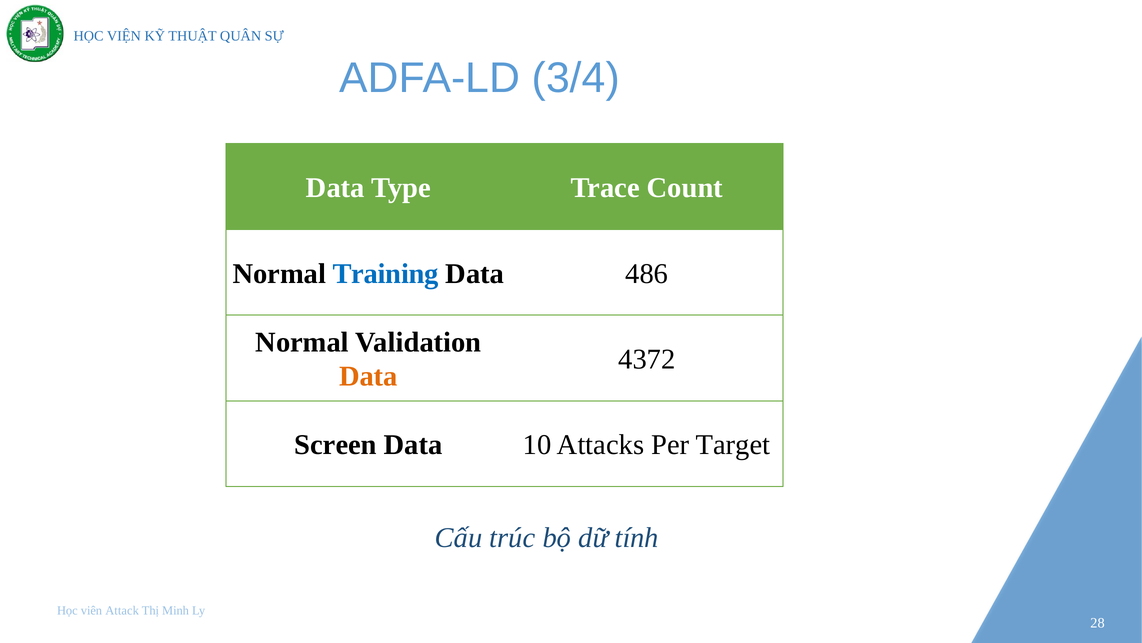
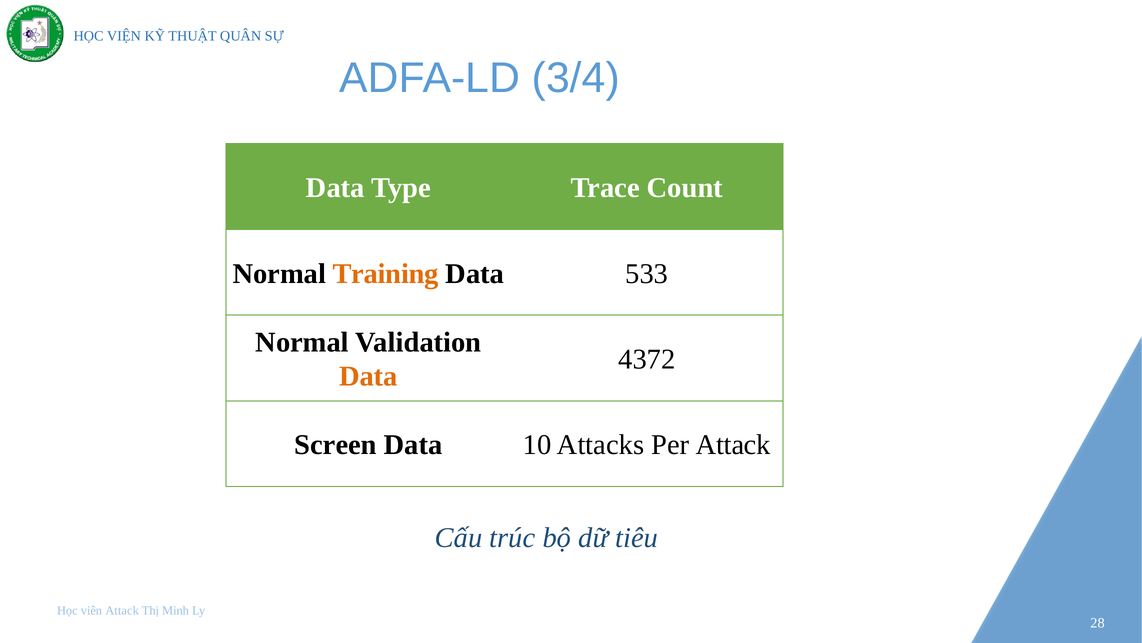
Training colour: blue -> orange (386, 273)
486: 486 -> 533 (647, 273)
Per Target: Target -> Attack (733, 445)
tính: tính -> tiêu (637, 537)
